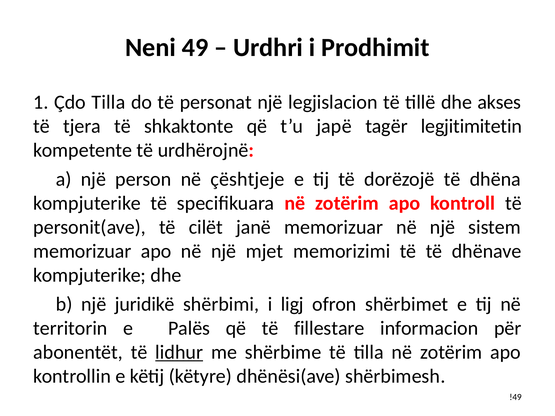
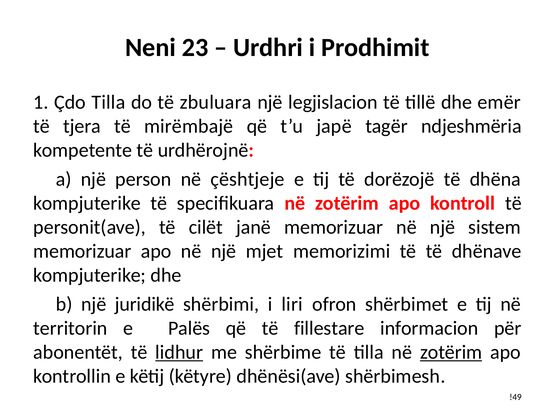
49: 49 -> 23 (195, 48)
personat: personat -> zbuluara (216, 102)
akses: akses -> emër (499, 102)
shkaktonte: shkaktonte -> mirëmbajë (189, 126)
legjitimitetin: legjitimitetin -> ndjeshmëria (471, 126)
ligj: ligj -> liri (292, 304)
zotërim underline: none -> present (451, 352)
